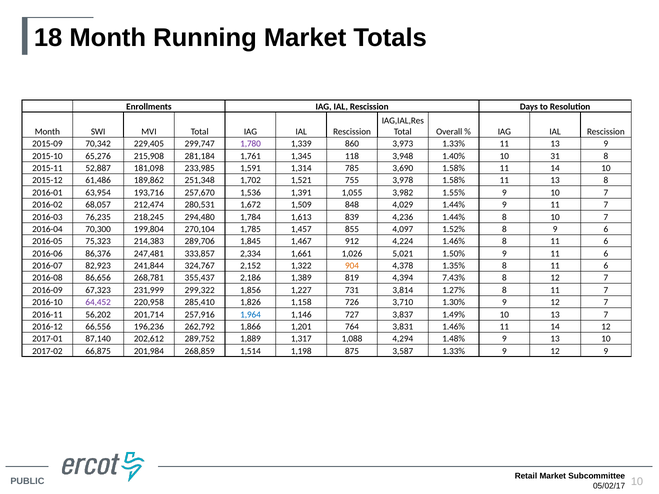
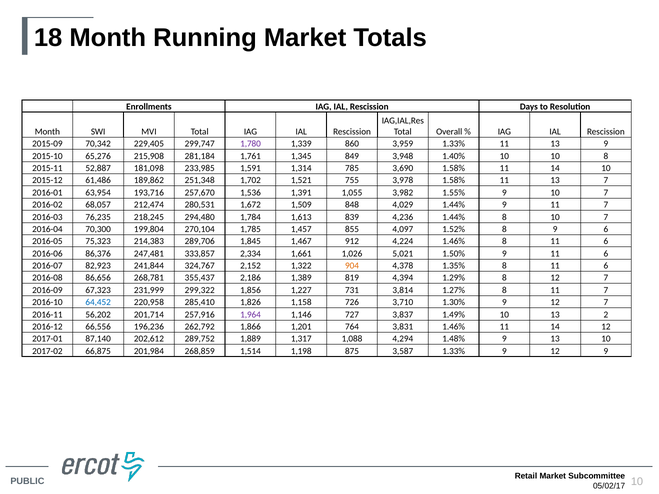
3,973: 3,973 -> 3,959 (403, 144)
118: 118 -> 849 (352, 156)
10 31: 31 -> 10 (555, 156)
13 8: 8 -> 7 (606, 181)
7.43%: 7.43% -> 1.29% (454, 278)
64,452 colour: purple -> blue (98, 303)
1,964 colour: blue -> purple (251, 315)
13 7: 7 -> 2 (606, 315)
